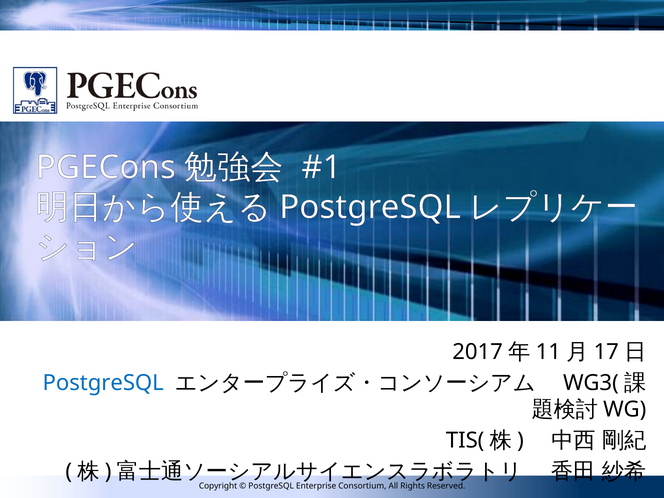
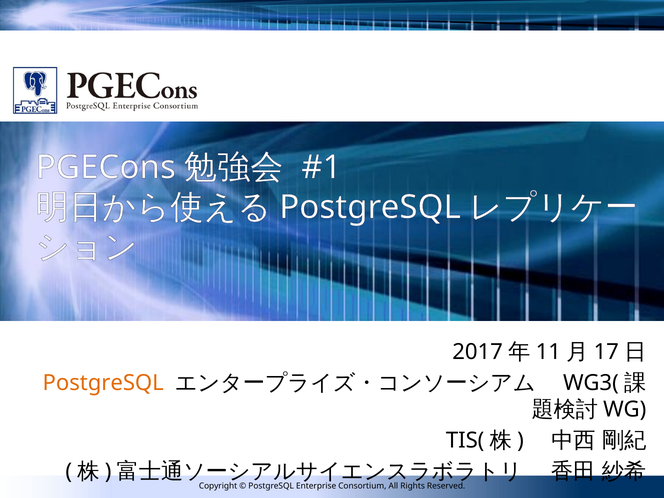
PostgreSQL colour: blue -> orange (103, 383)
